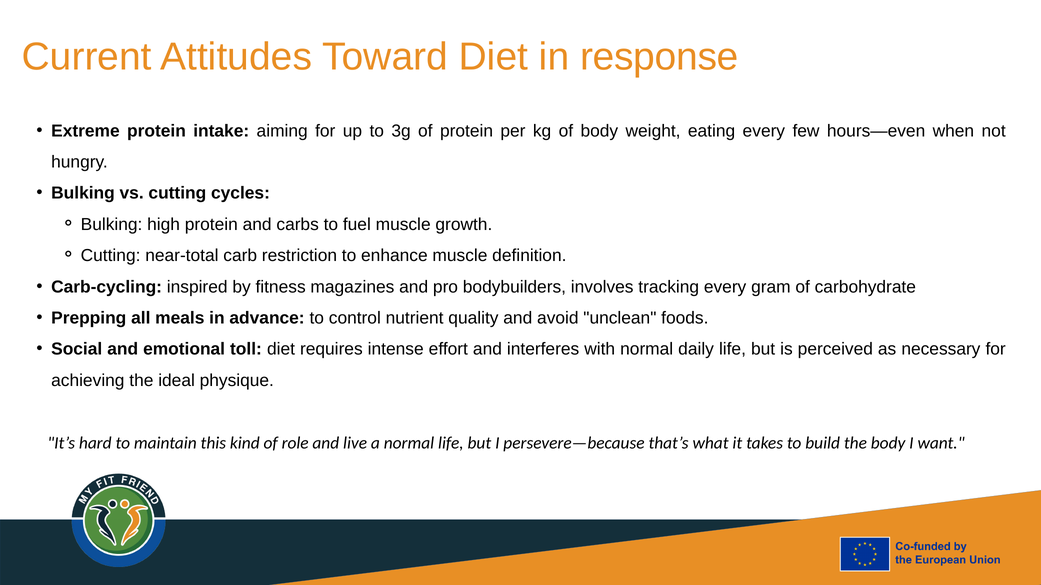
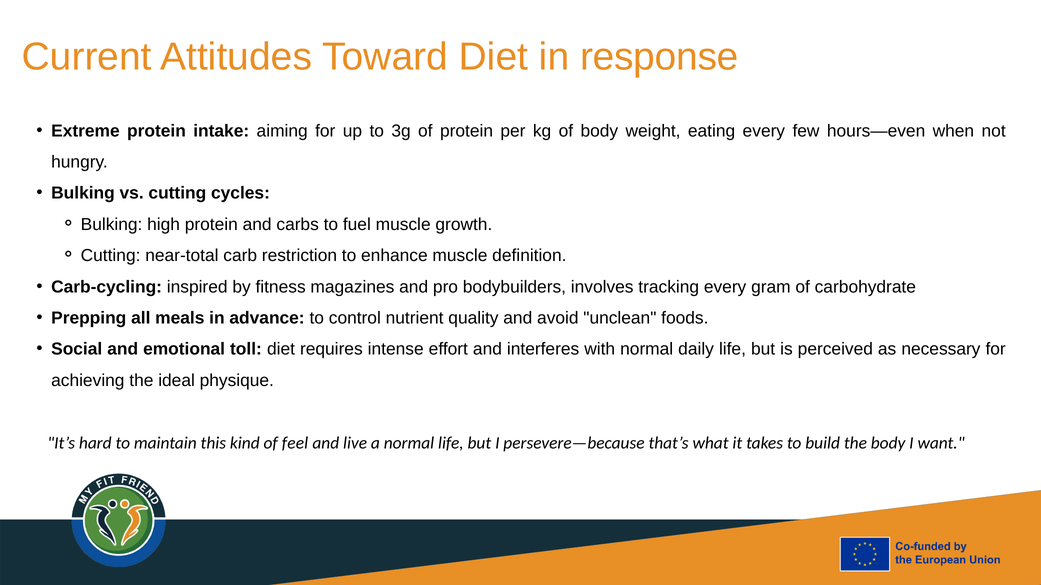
role: role -> feel (295, 443)
